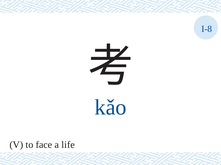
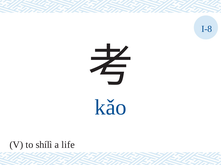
face: face -> shílì (44, 145)
